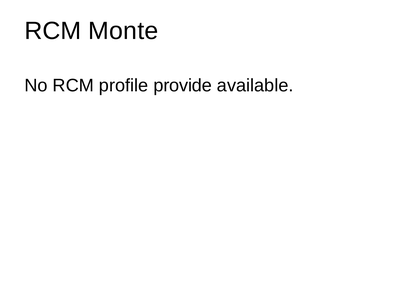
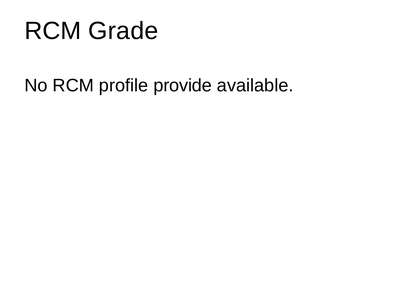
Monte: Monte -> Grade (123, 31)
